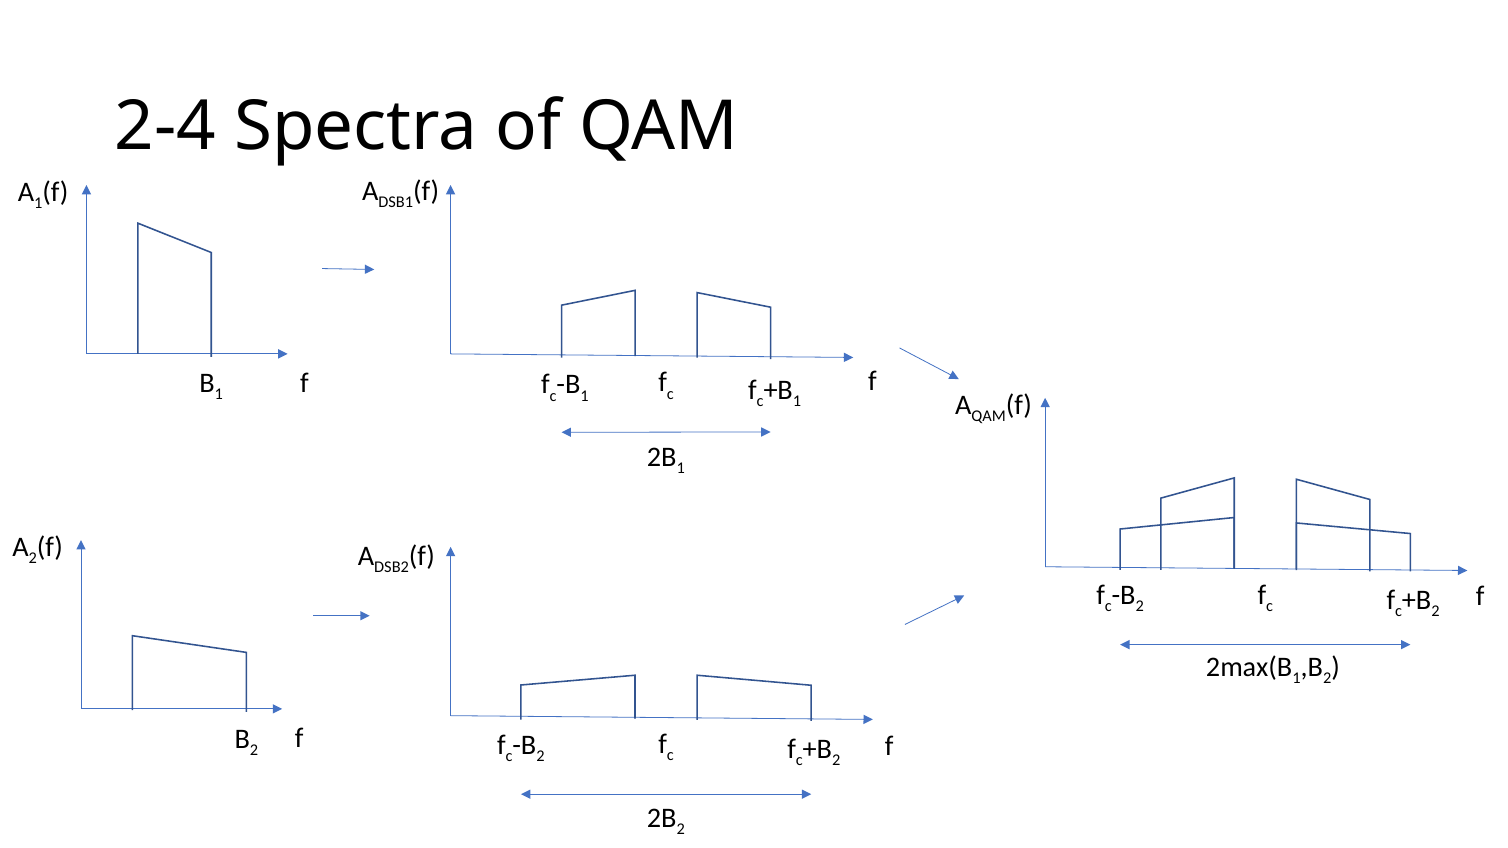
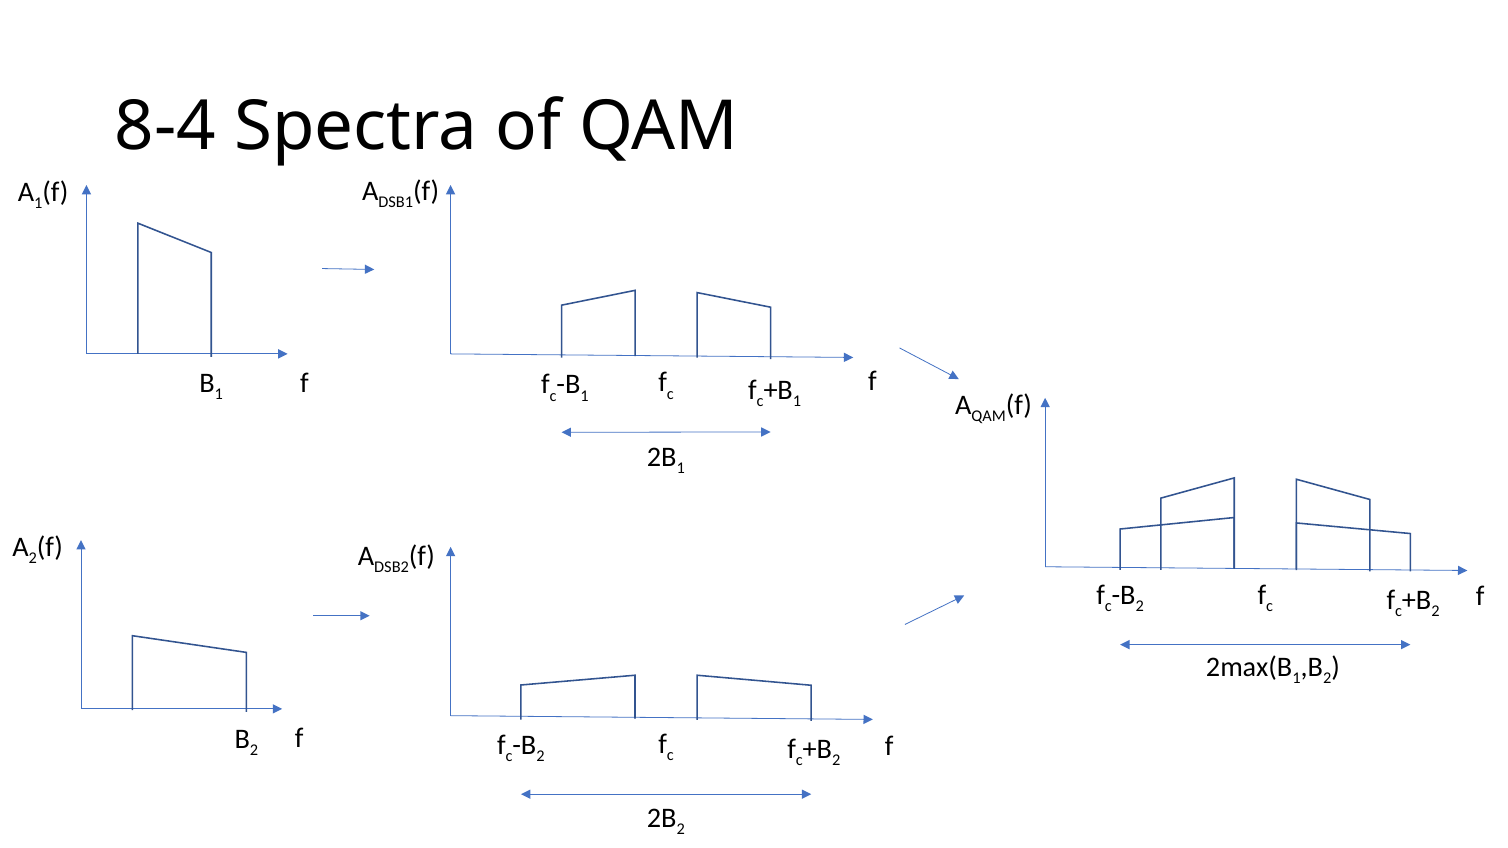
2-4: 2-4 -> 8-4 (166, 127)
